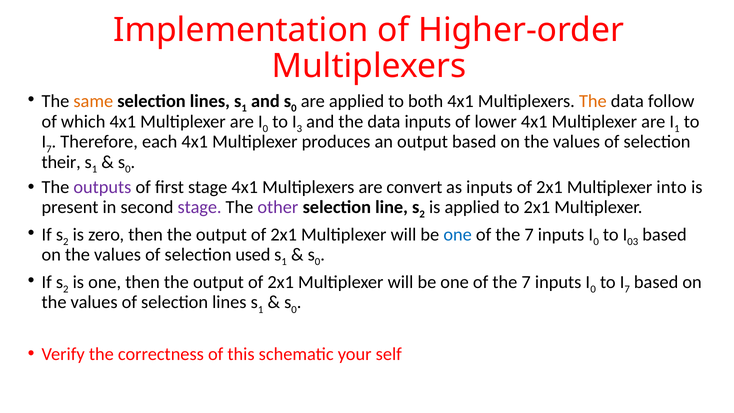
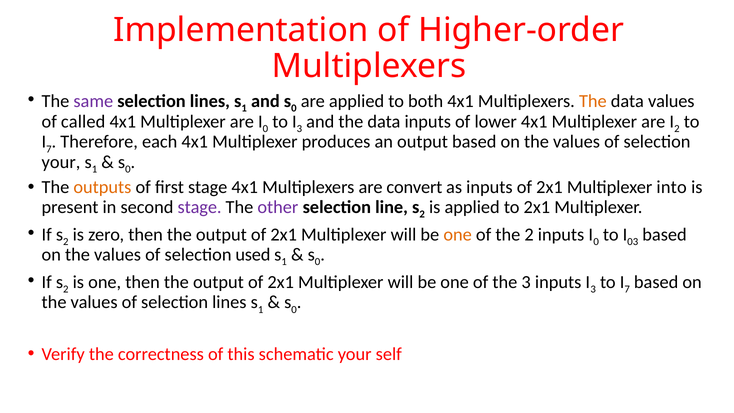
same colour: orange -> purple (93, 101)
data follow: follow -> values (671, 101)
which: which -> called (83, 122)
1: 1 -> 2 (677, 129)
their: their -> your (61, 162)
outputs colour: purple -> orange (102, 187)
one colour: blue -> orange (458, 234)
7: 7 -> 2 (529, 234)
7: 7 -> 3 (526, 282)
0: 0 -> 3 (593, 289)
